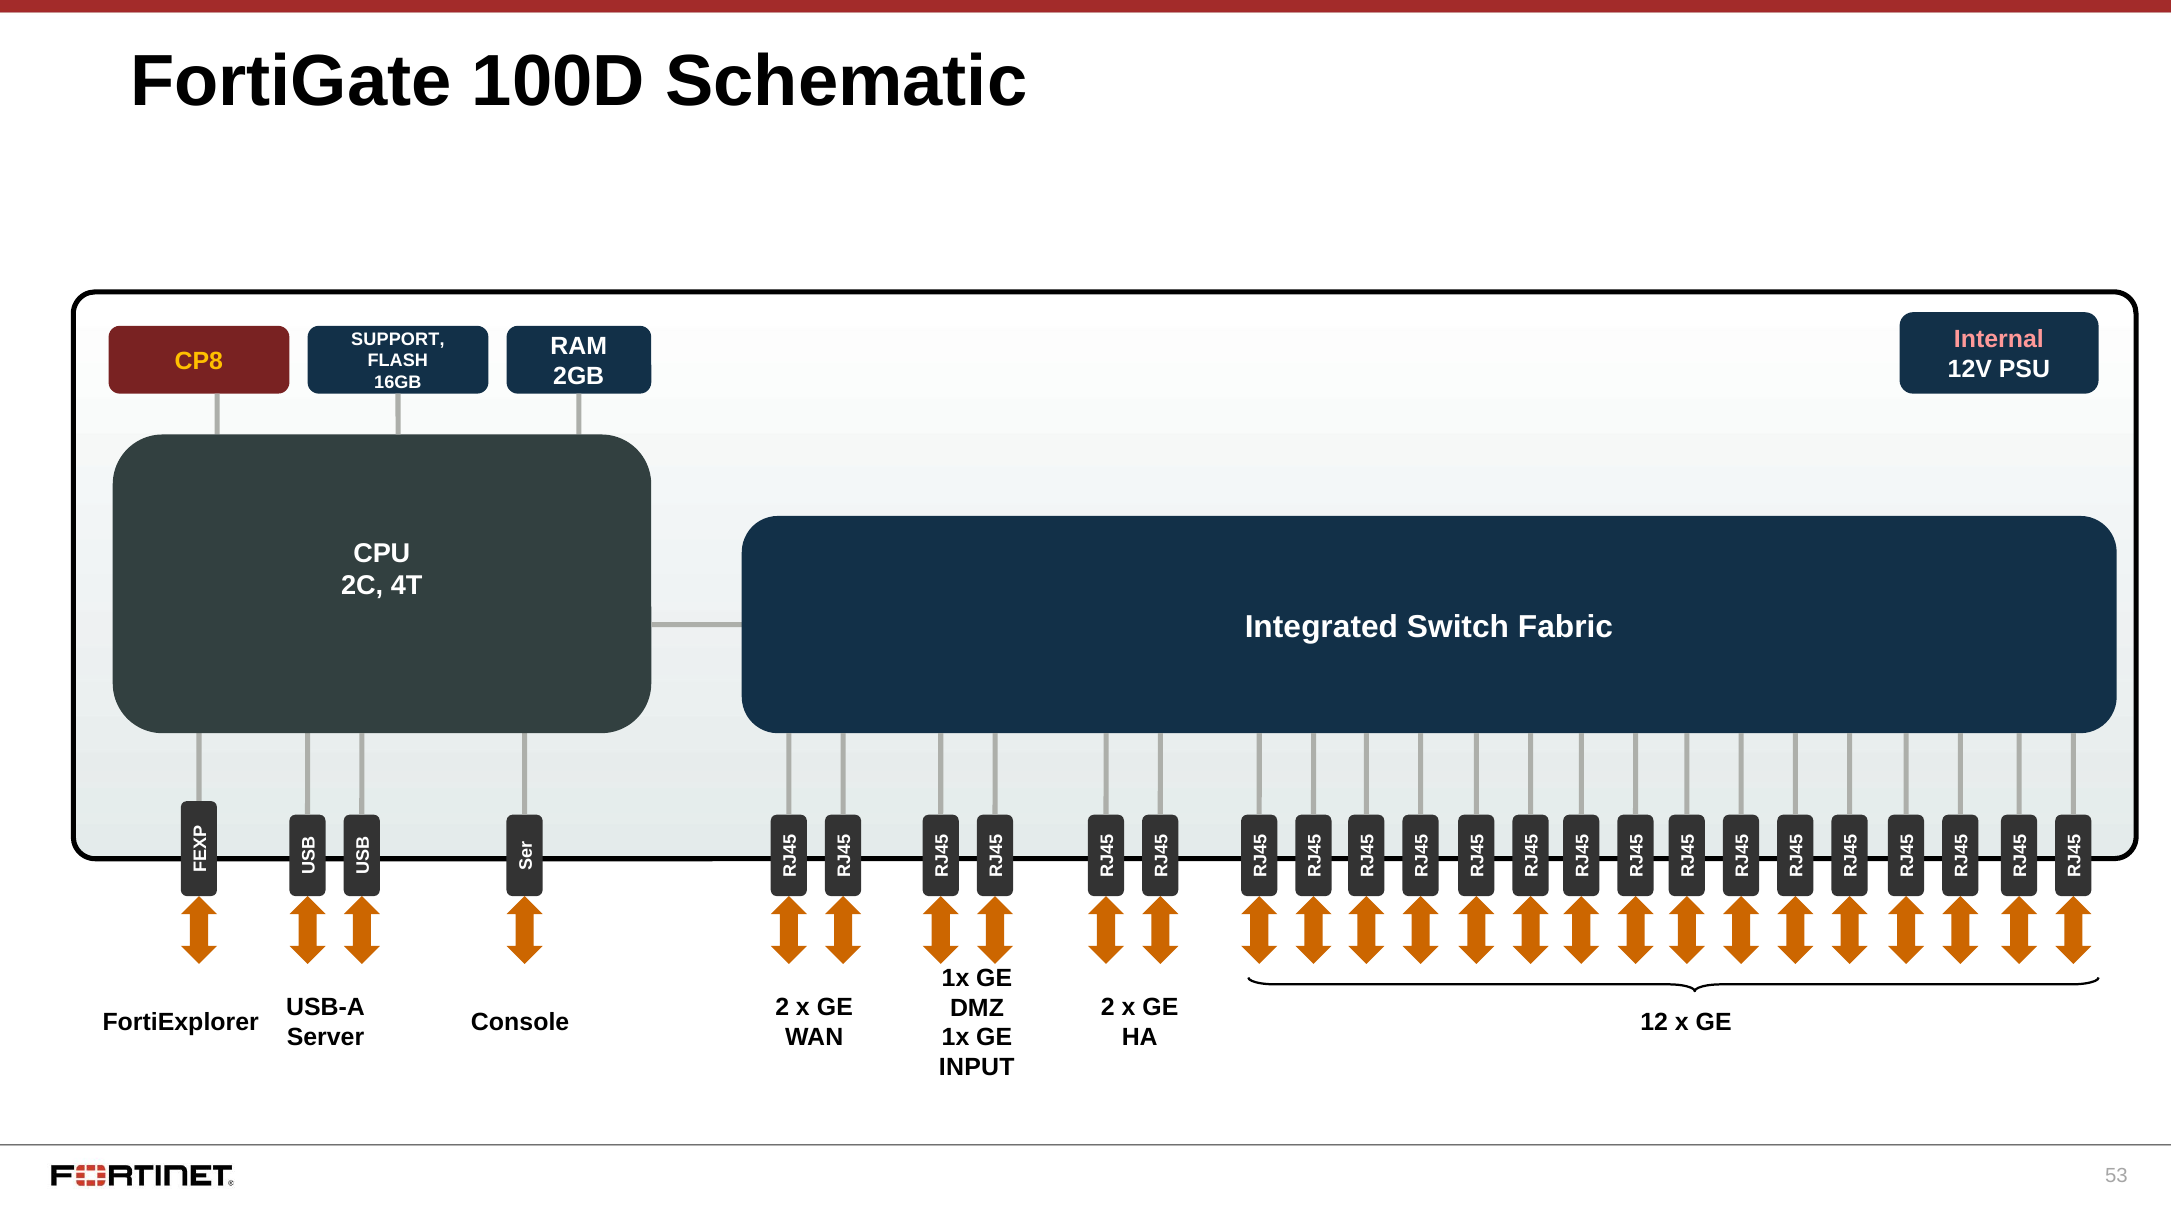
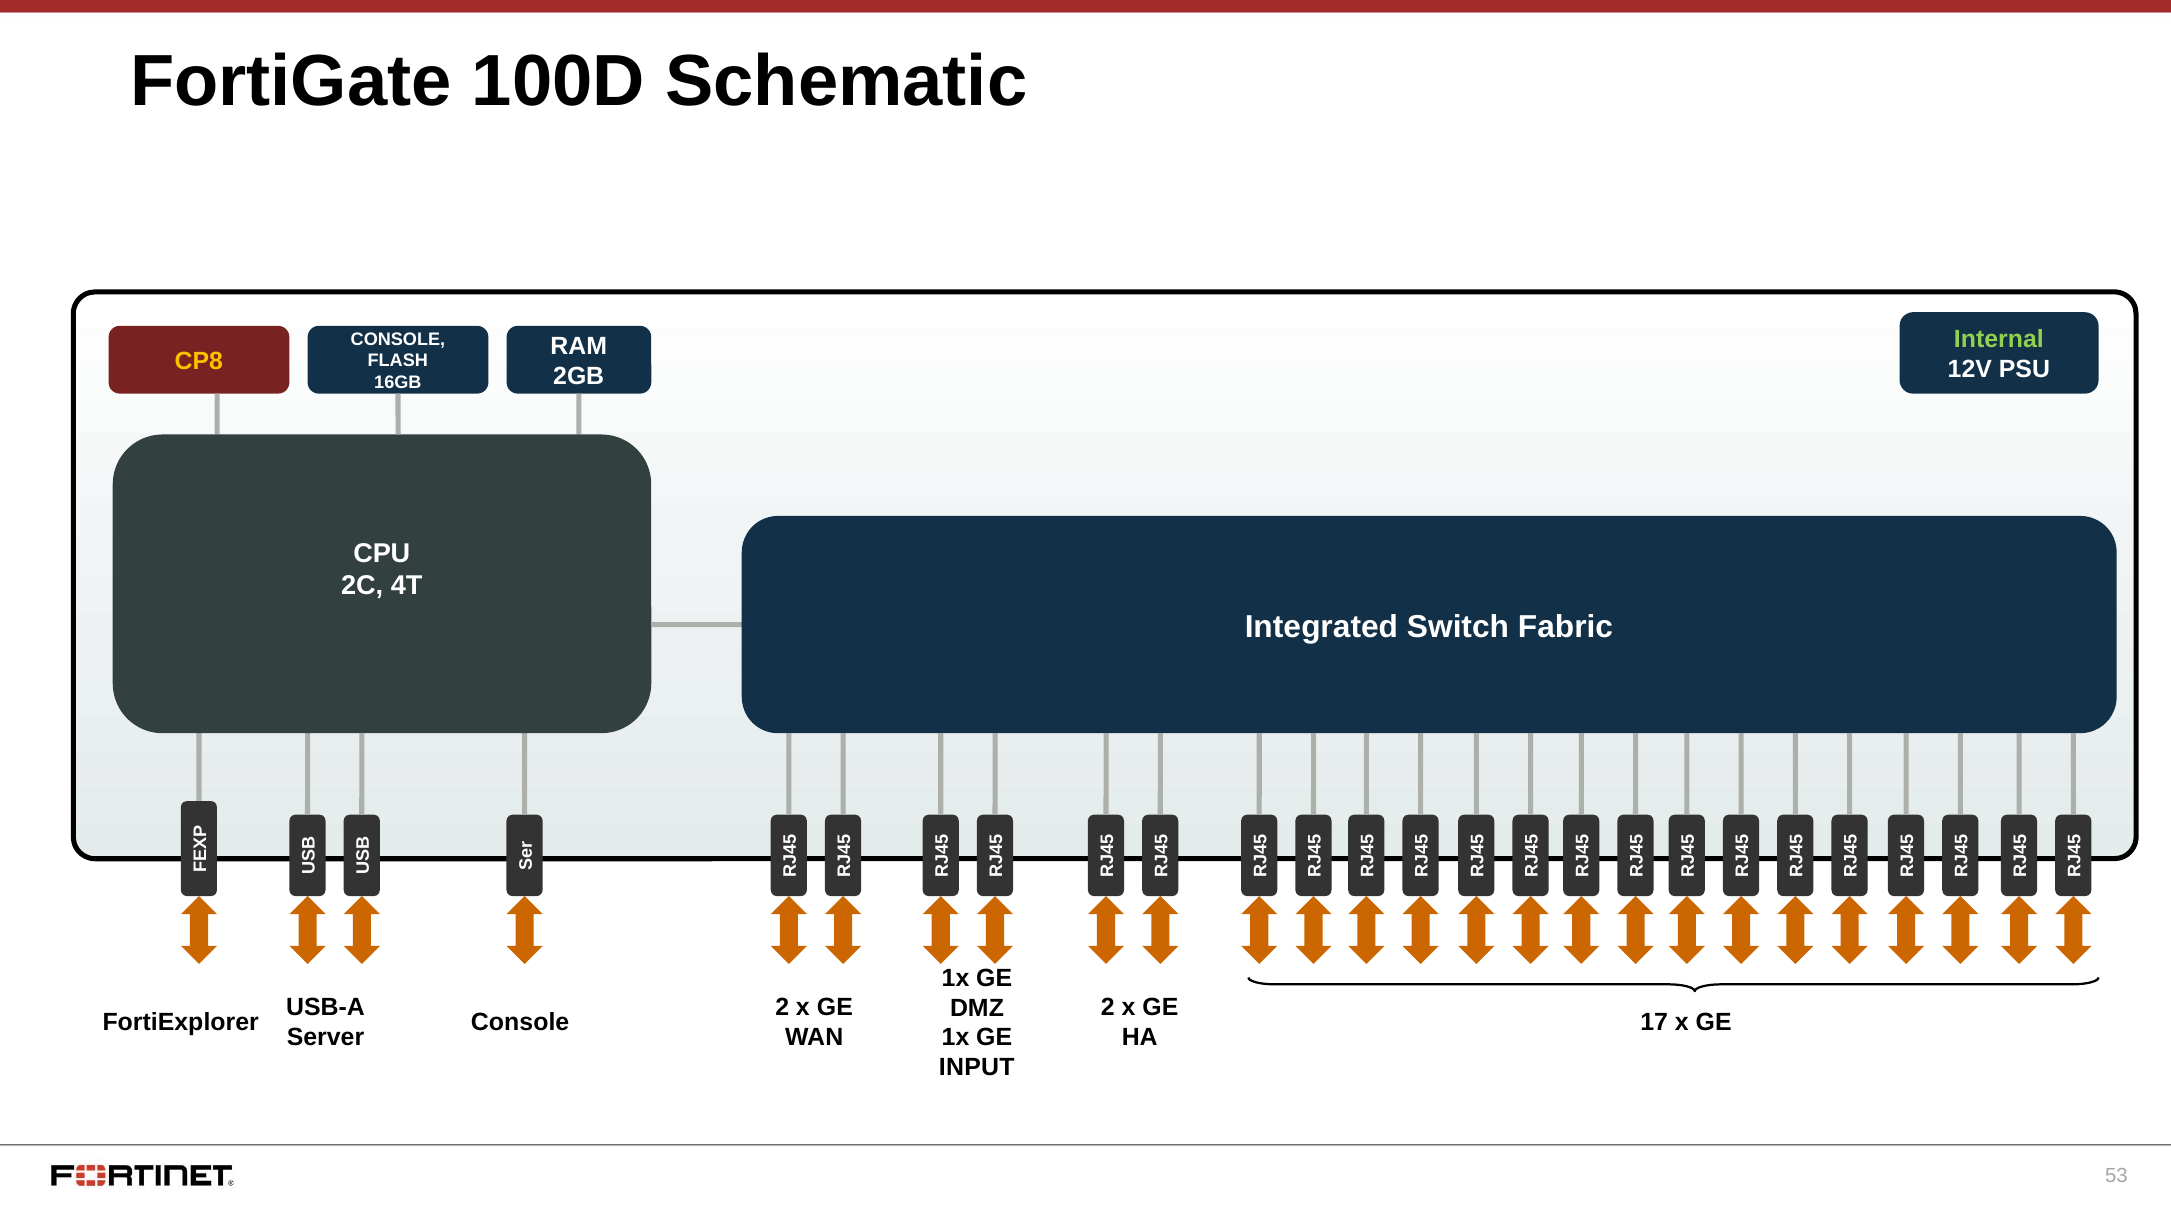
Internal colour: pink -> light green (1999, 340)
SUPPORT: SUPPORT -> CONSOLE (398, 339)
12: 12 -> 17 (1654, 1021)
